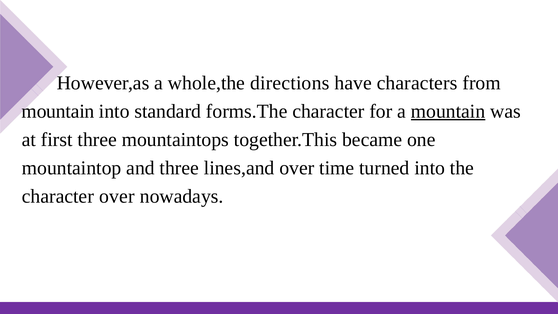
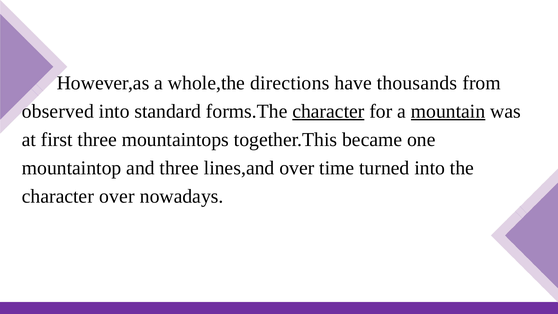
characters: characters -> thousands (417, 83)
mountain: mountain -> observed (58, 111)
character underline: none -> present (328, 111)
